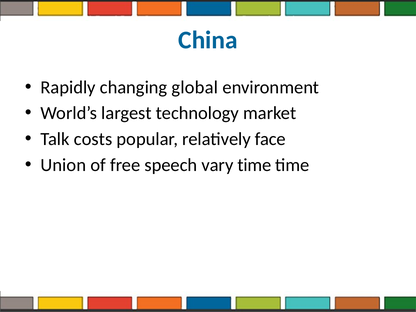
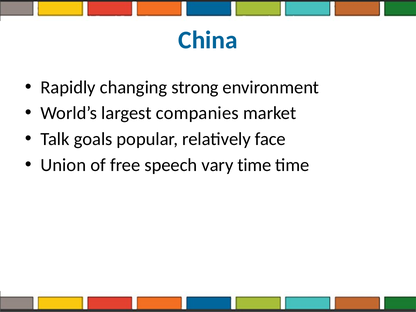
global: global -> strong (195, 87)
technology: technology -> companies (197, 113)
costs: costs -> goals (93, 139)
